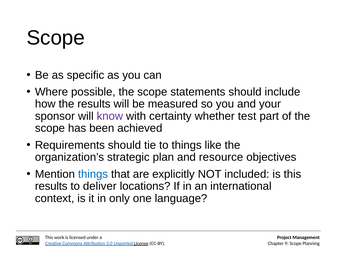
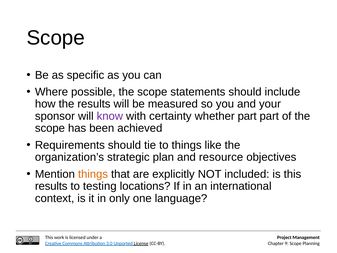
whether test: test -> part (247, 116)
things colour: blue -> orange (93, 174)
deliver: deliver -> testing (100, 186)
